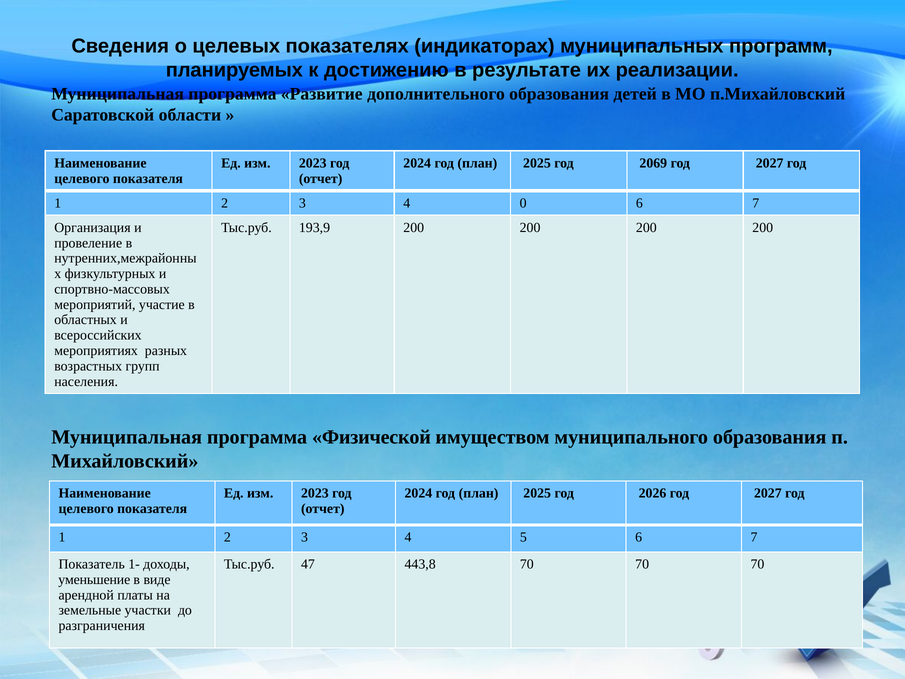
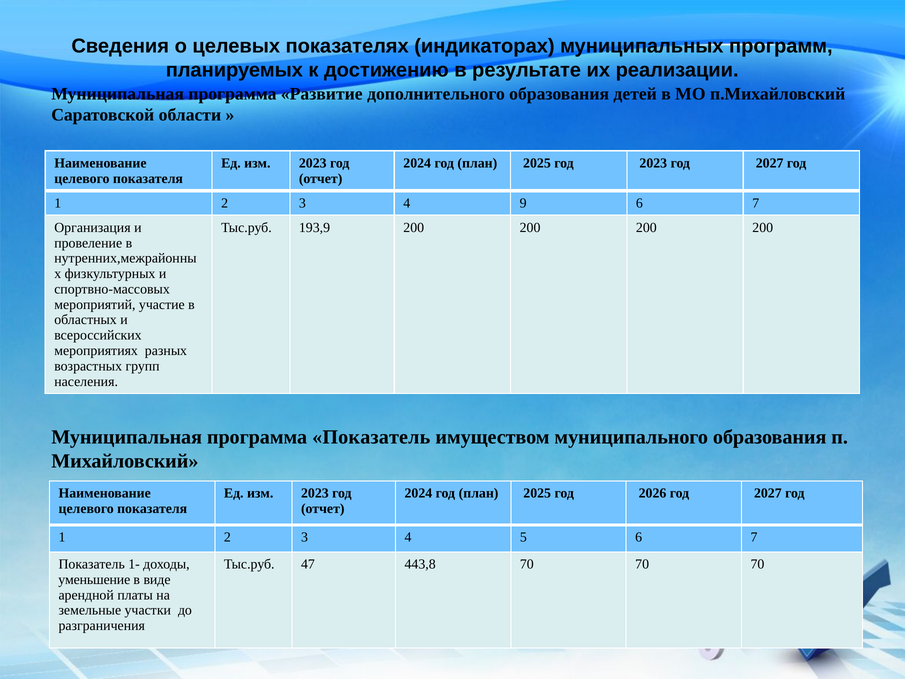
год 2069: 2069 -> 2023 (653, 163)
0: 0 -> 9 (523, 203)
программа Физической: Физической -> Показатель (371, 437)
